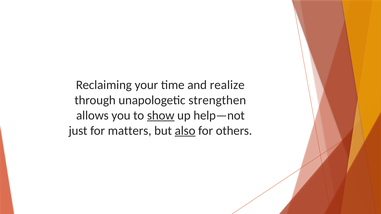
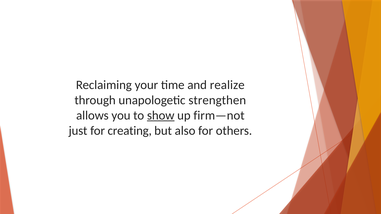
help—not: help—not -> firm—not (219, 116)
matters: matters -> creating (130, 131)
also underline: present -> none (185, 131)
